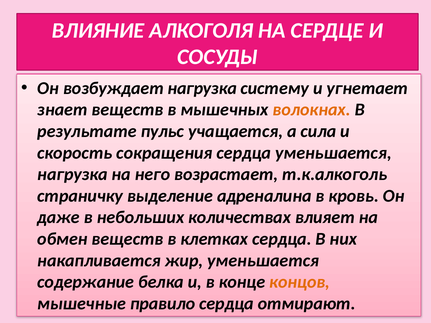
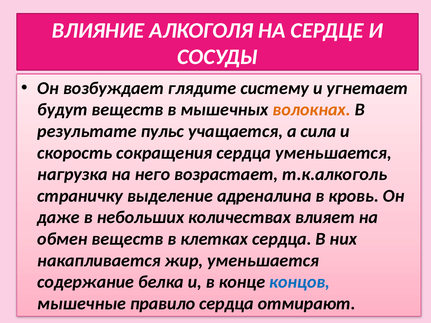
возбуждает нагрузка: нагрузка -> глядите (202, 88)
знает: знает -> будут (62, 110)
концов colour: orange -> blue (300, 282)
